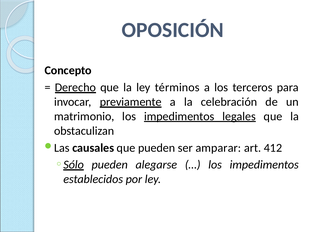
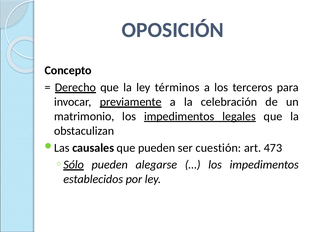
amparar: amparar -> cuestión (218, 148)
412: 412 -> 473 (273, 148)
